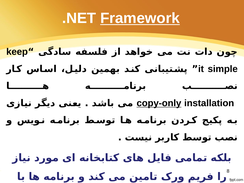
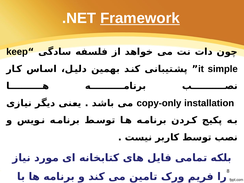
copy-only underline: present -> none (159, 103)
